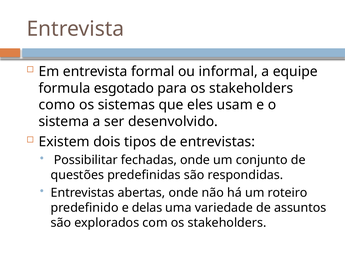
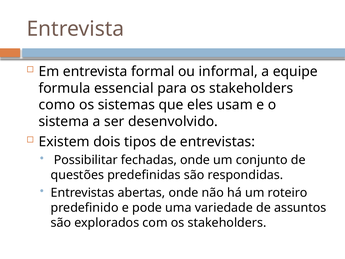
esgotado: esgotado -> essencial (124, 88)
delas: delas -> pode (147, 207)
